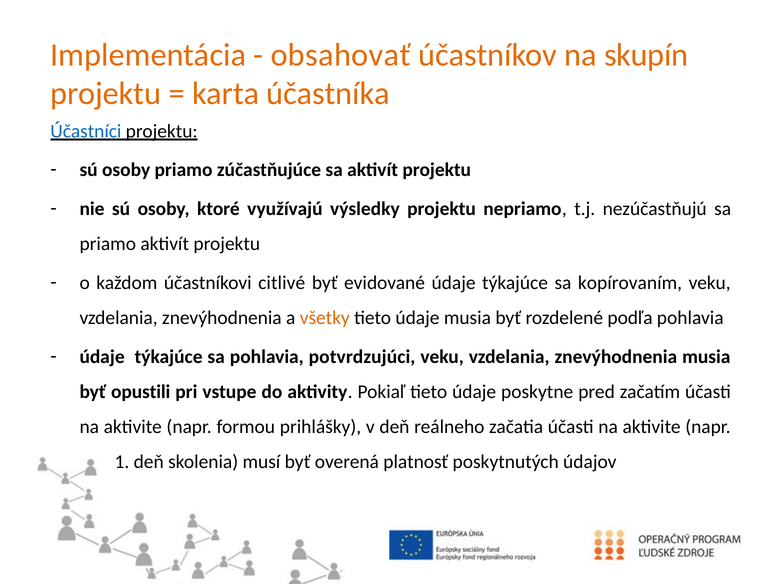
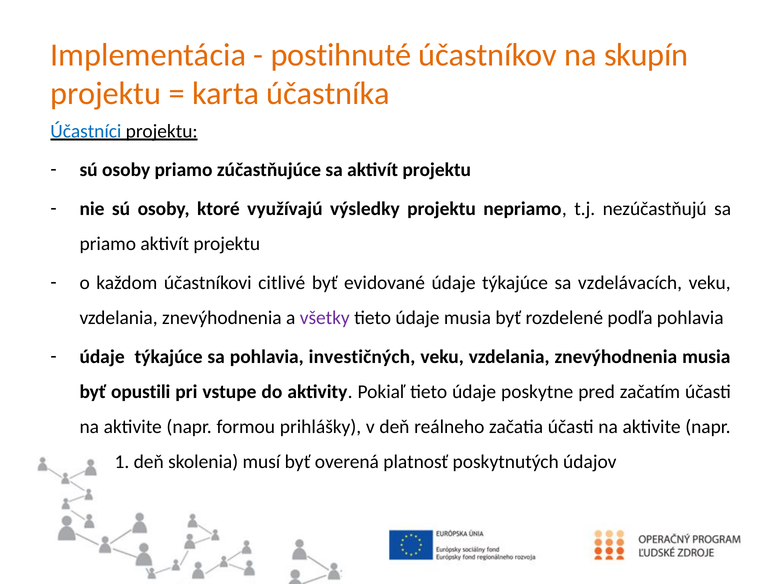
obsahovať: obsahovať -> postihnuté (341, 55)
kopírovaním: kopírovaním -> vzdelávacích (630, 283)
všetky colour: orange -> purple (325, 318)
potvrdzujúci: potvrdzujúci -> investičných (362, 357)
